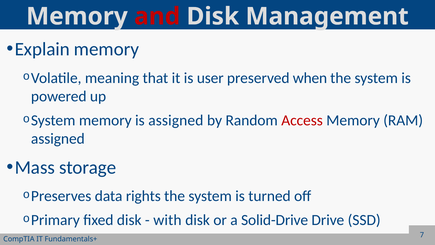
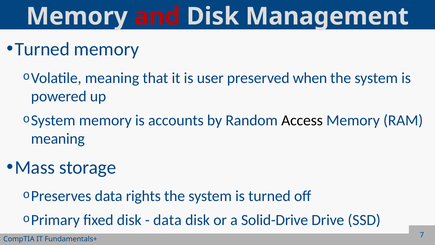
Explain: Explain -> Turned (42, 49)
is assigned: assigned -> accounts (176, 120)
Access colour: red -> black (302, 120)
assigned: assigned -> meaning (58, 139)
with: with -> data (167, 220)
